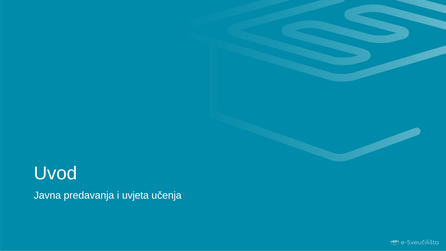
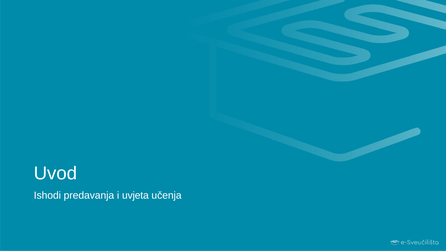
Javna: Javna -> Ishodi (47, 195)
